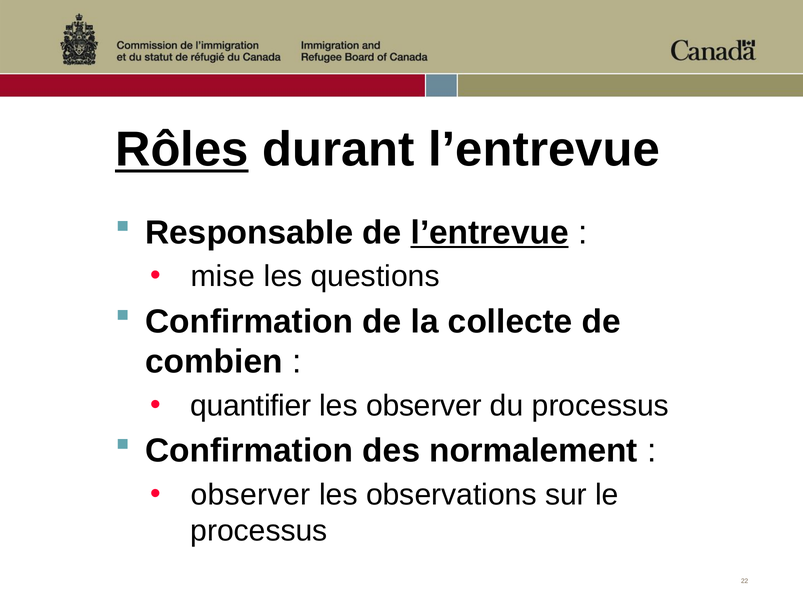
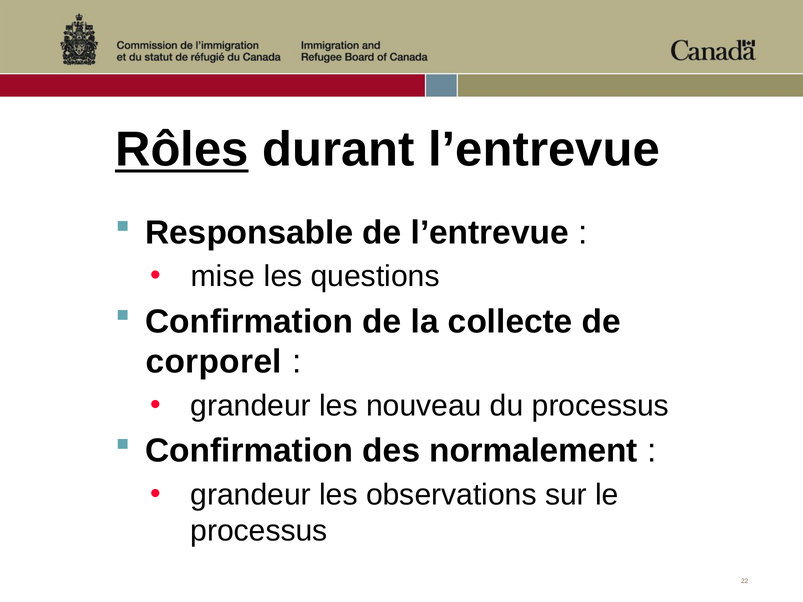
l’entrevue underline: present -> none (490, 233)
combien: combien -> corporel (214, 362)
quantifier: quantifier -> grandeur (251, 406)
les observer: observer -> nouveau (424, 406)
observer: observer -> grandeur (251, 495)
